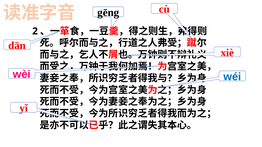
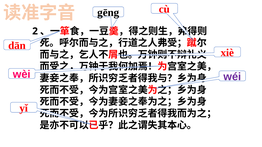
wéi colour: blue -> purple (232, 77)
